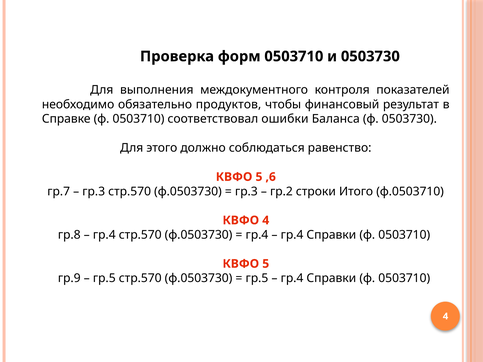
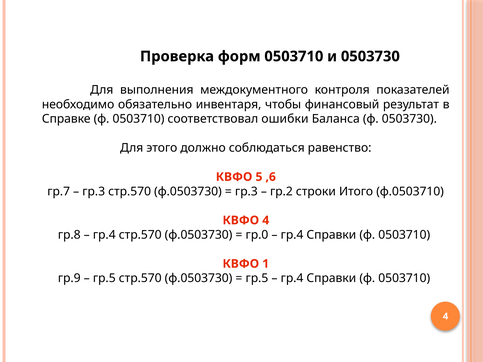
продуктов: продуктов -> инвентаря (229, 105)
гр.4: гр.4 -> гр.0 (257, 235)
5: 5 -> 1 (266, 264)
